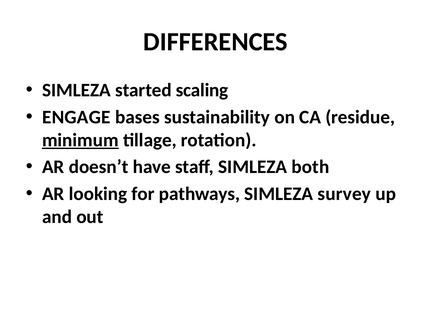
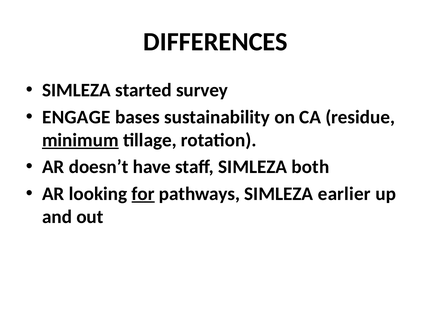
scaling: scaling -> survey (202, 90)
for underline: none -> present (143, 194)
survey: survey -> earlier (344, 194)
